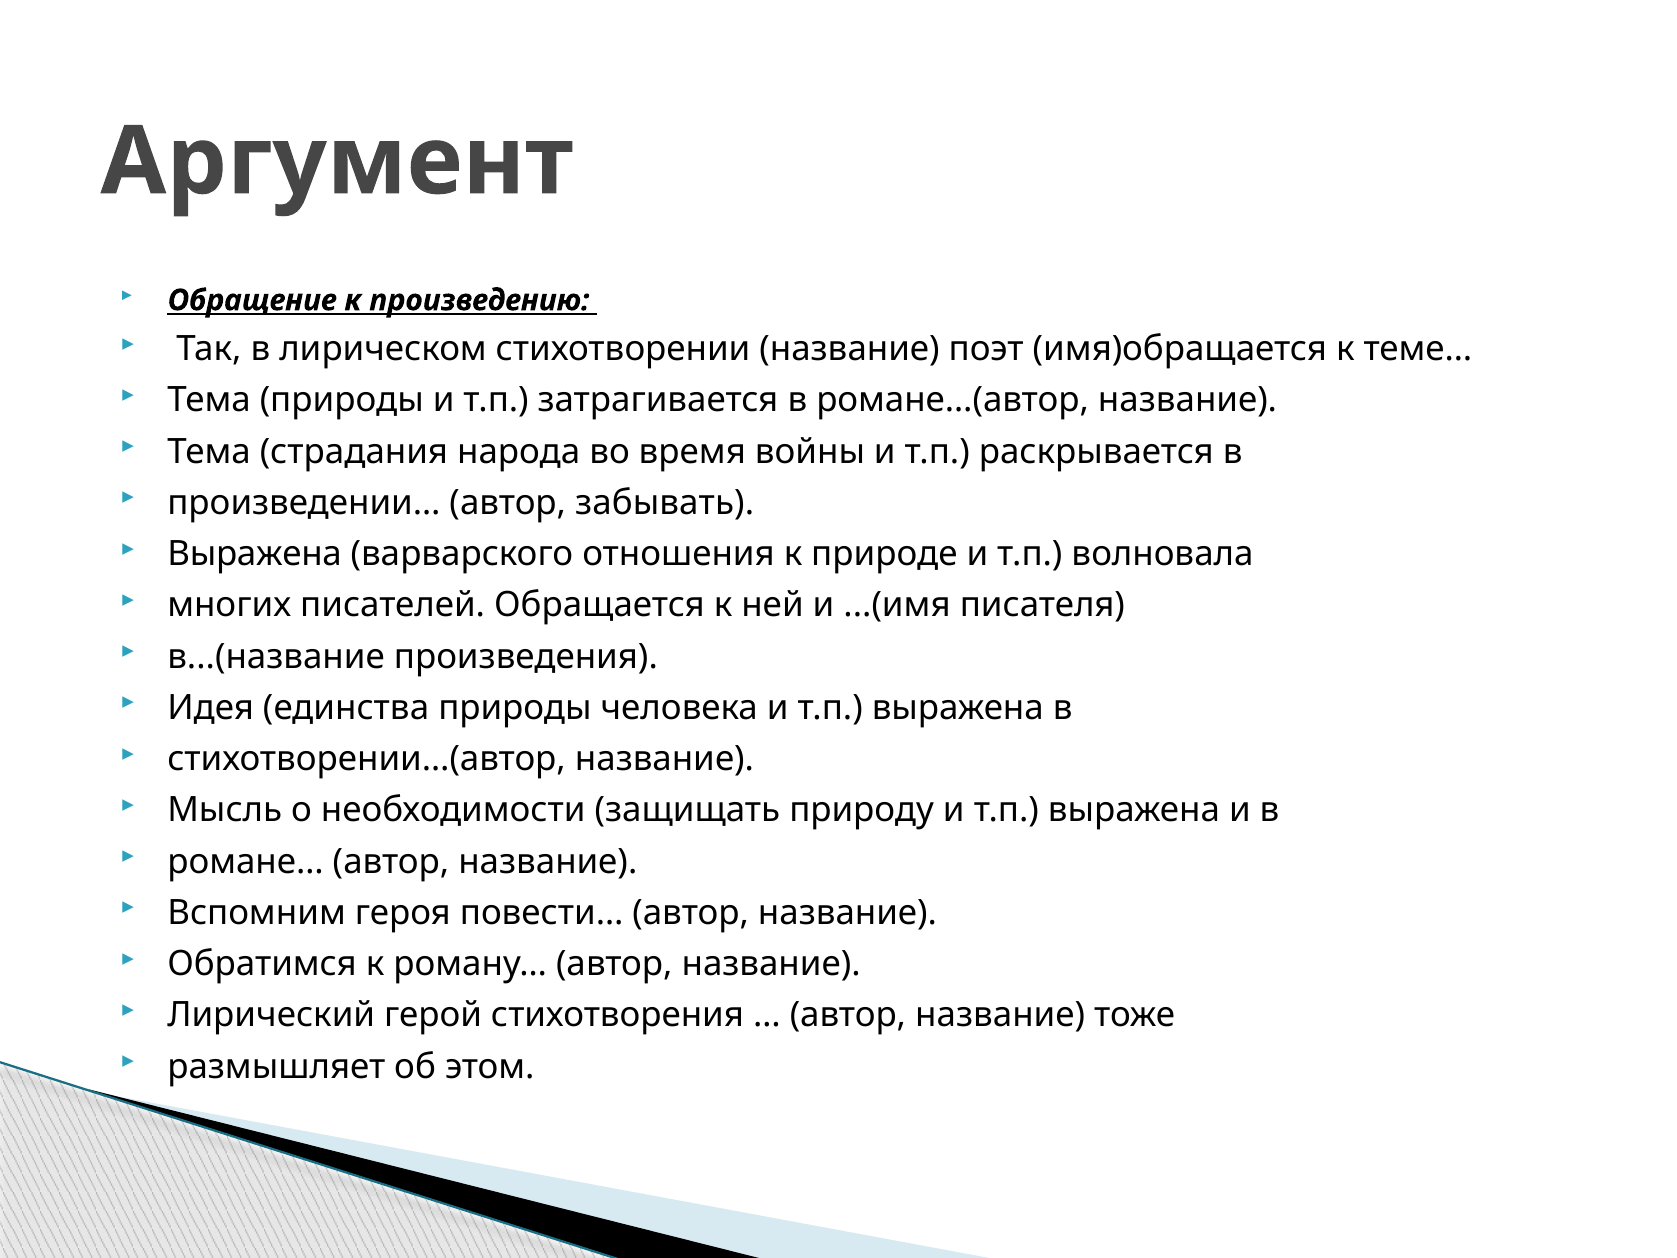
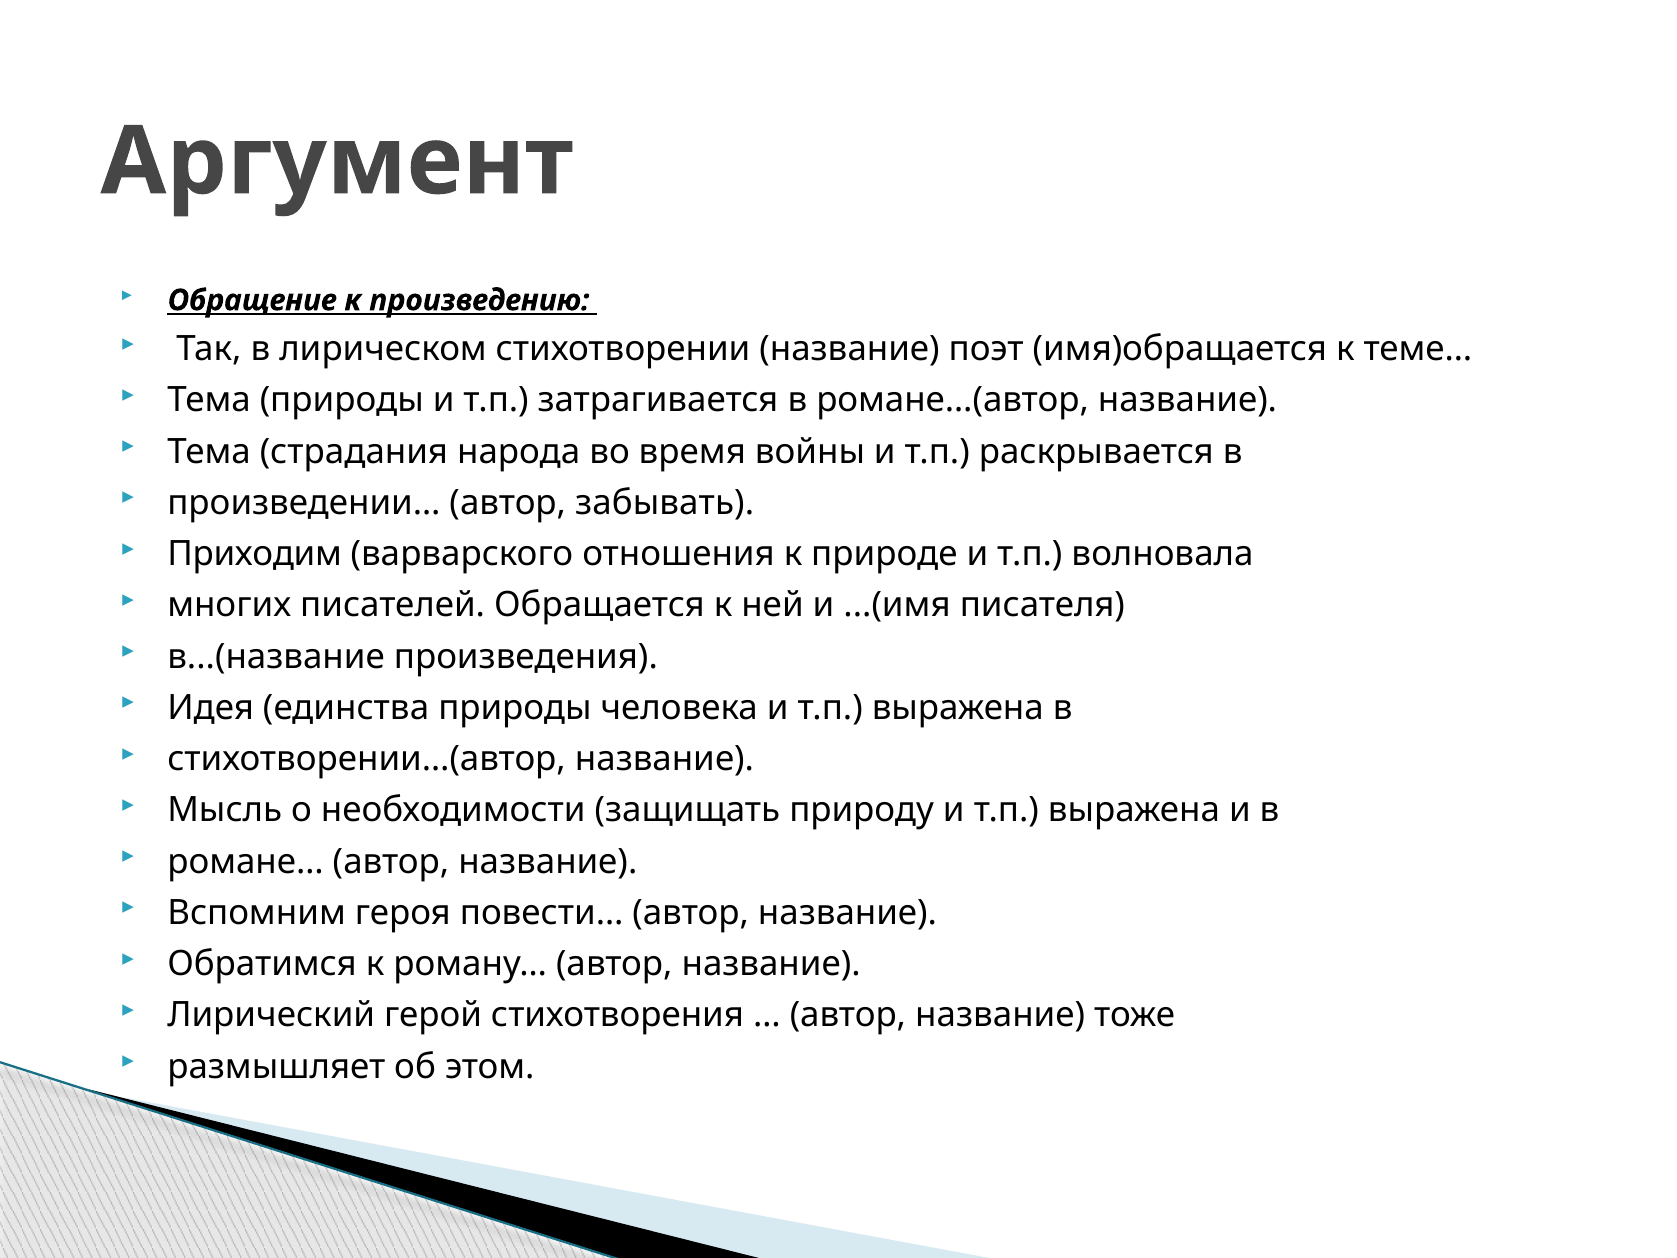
Выражена: Выражена -> Приходим (255, 554)
